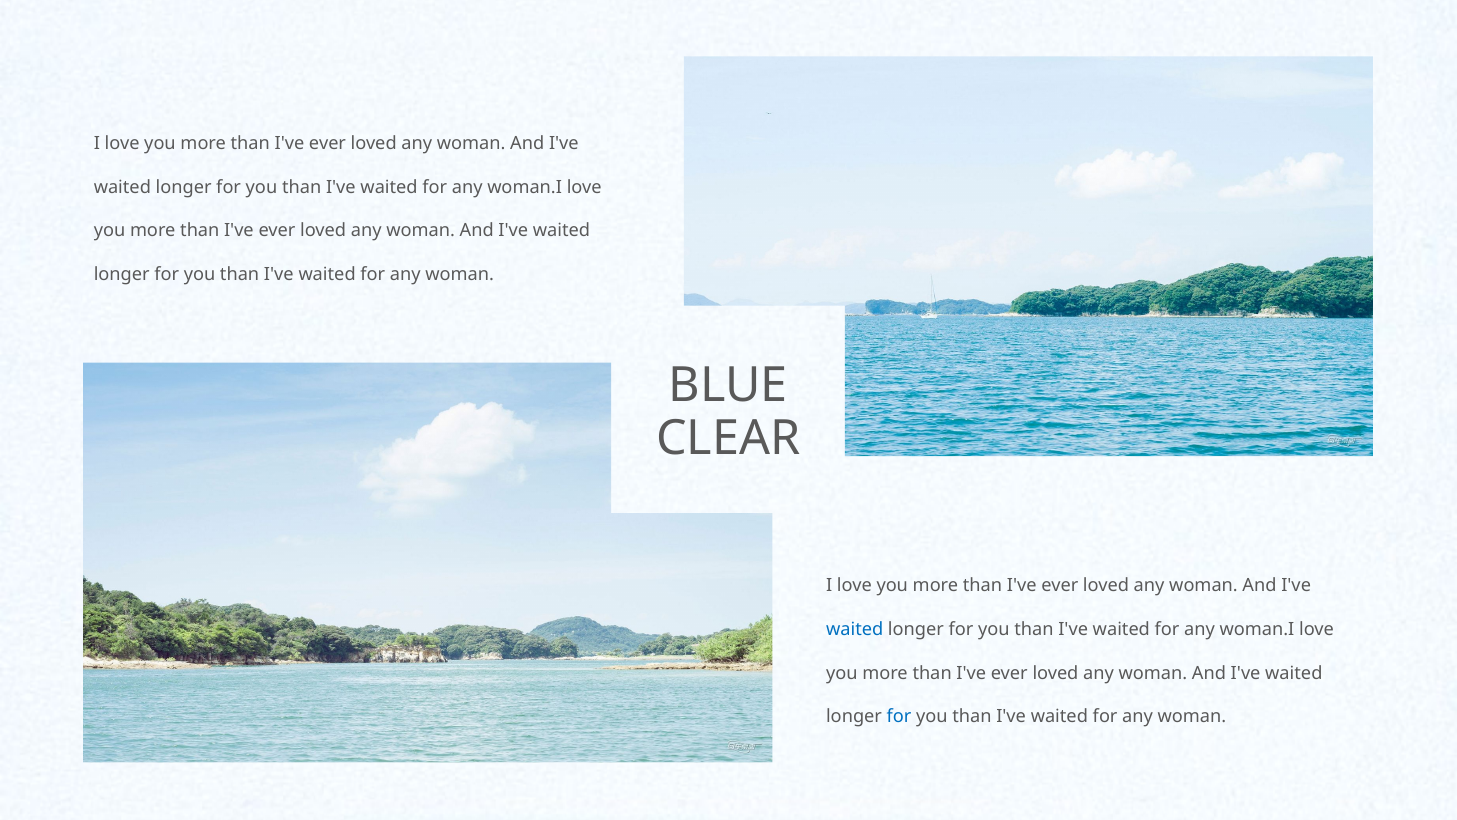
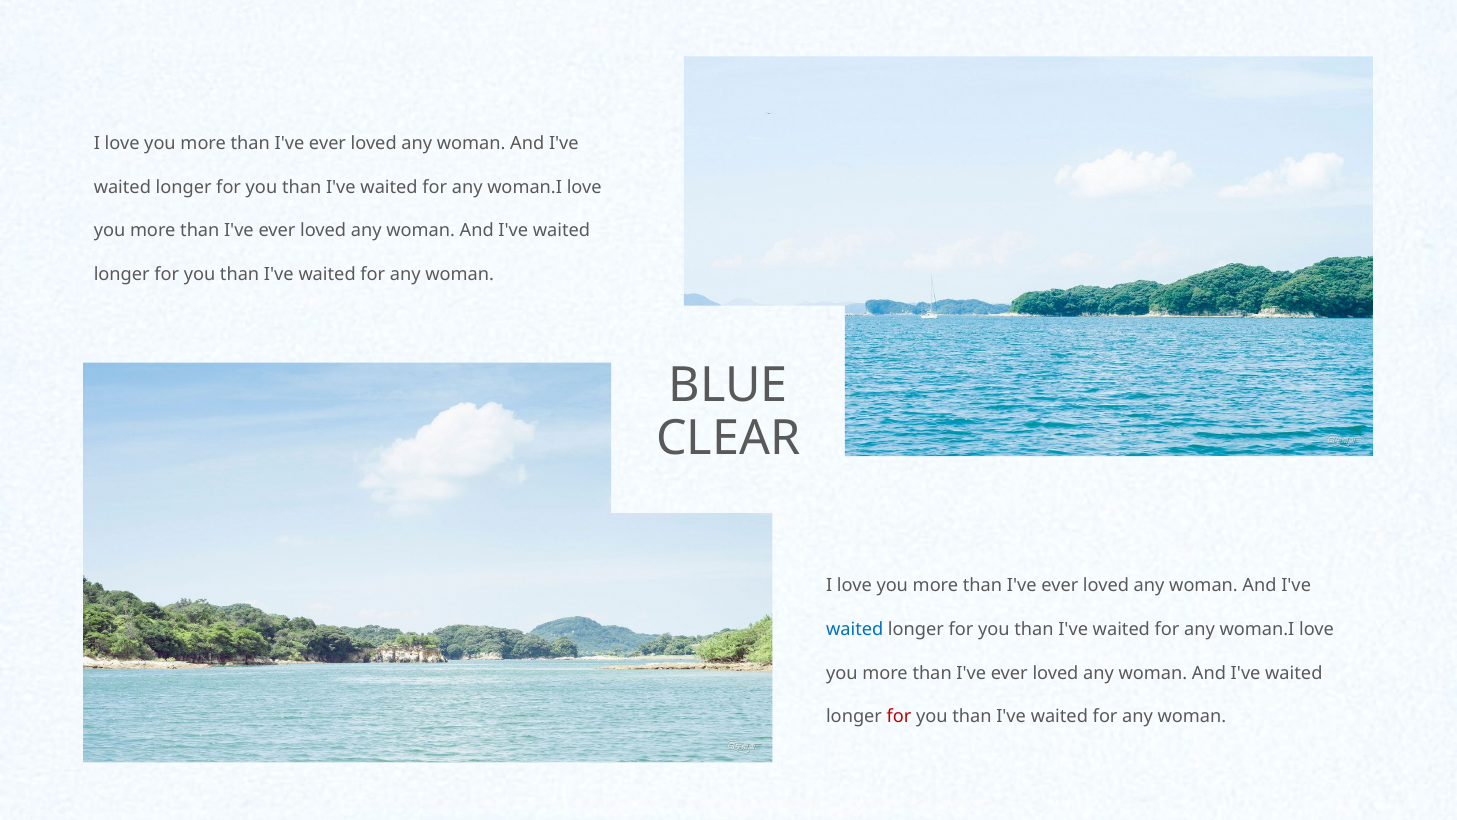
for colour: blue -> red (899, 716)
